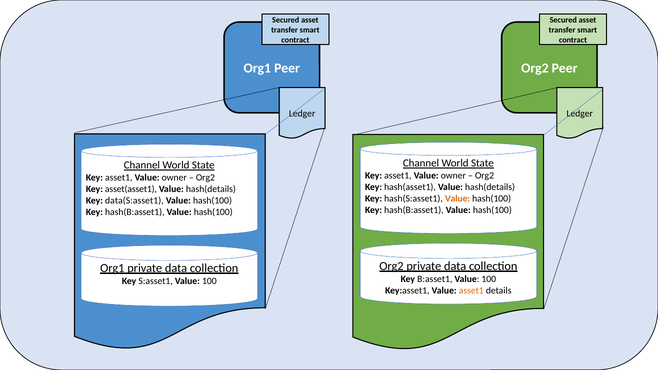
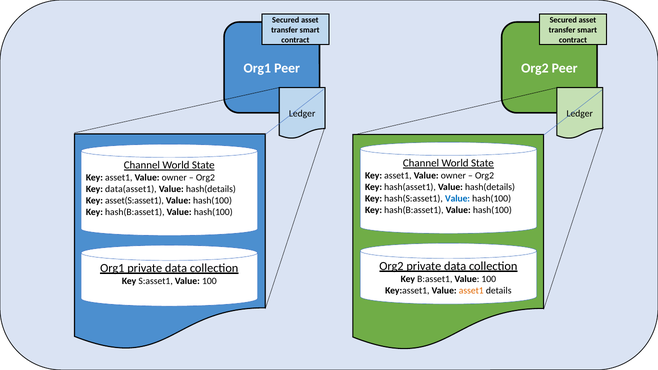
asset(asset1: asset(asset1 -> data(asset1 (131, 189)
Value colour: orange -> blue (458, 198)
data(S:asset1: data(S:asset1 -> asset(S:asset1 (134, 200)
